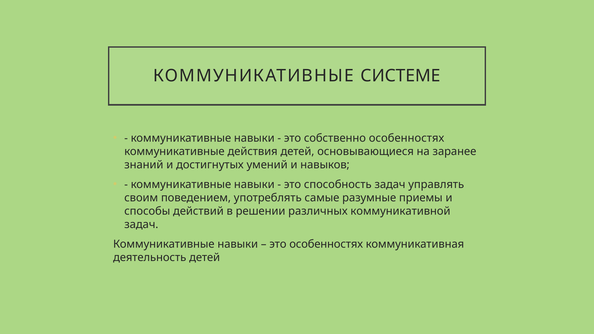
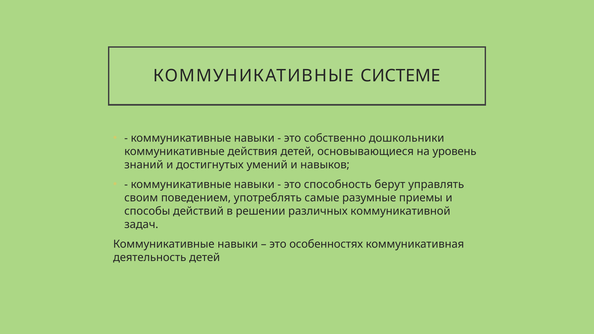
собственно особенностях: особенностях -> дошкольники (407, 138)
заранее: заранее -> уровень (454, 152)
способность задач: задач -> берут (390, 185)
